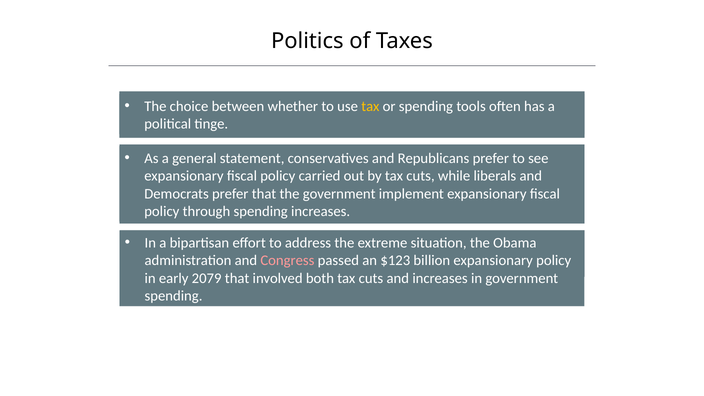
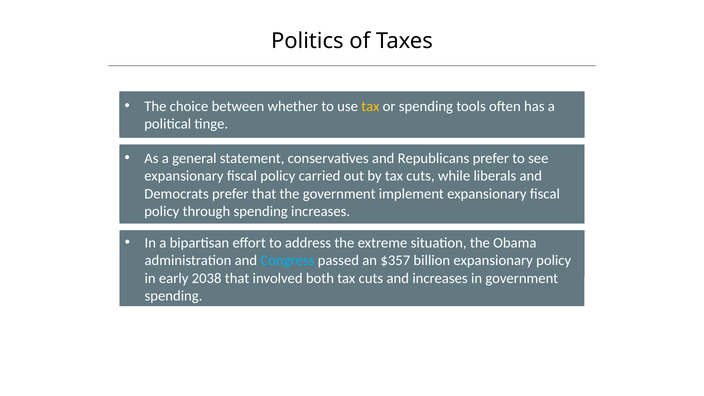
Congress colour: pink -> light blue (287, 261)
$123: $123 -> $357 (395, 261)
2079: 2079 -> 2038 (207, 278)
